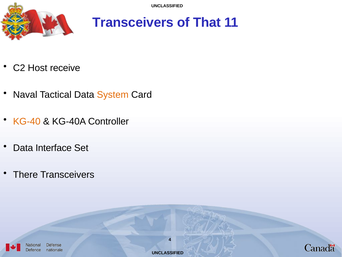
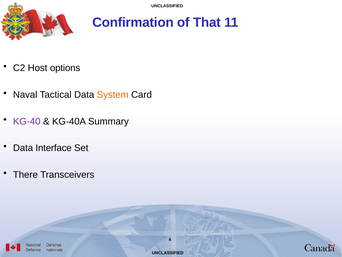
Transceivers: Transceivers -> Confirmation (133, 22)
receive: receive -> options (65, 68)
KG-40 colour: orange -> purple (27, 121)
Controller: Controller -> Summary (108, 121)
